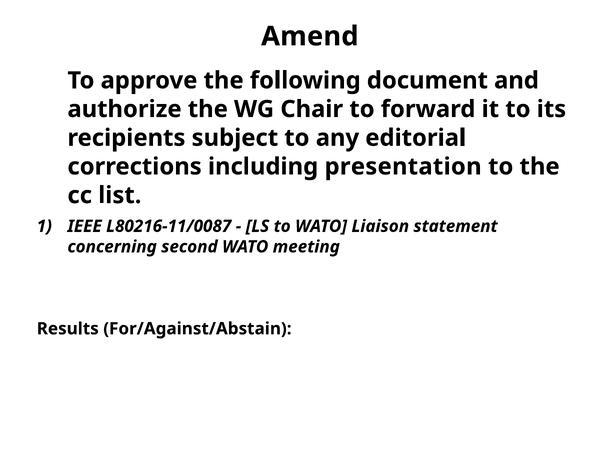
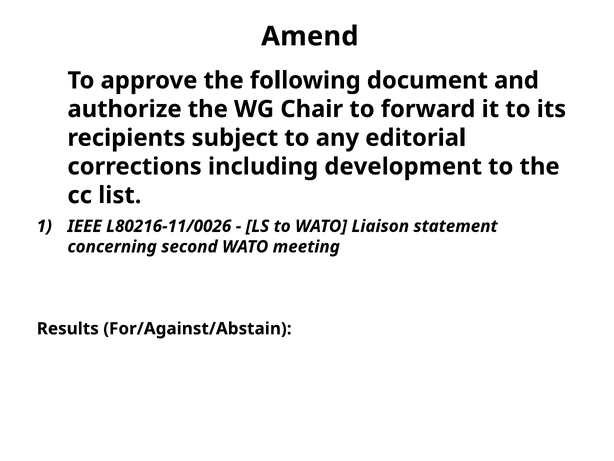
presentation: presentation -> development (403, 166)
L80216-11/0087: L80216-11/0087 -> L80216-11/0026 (169, 226)
